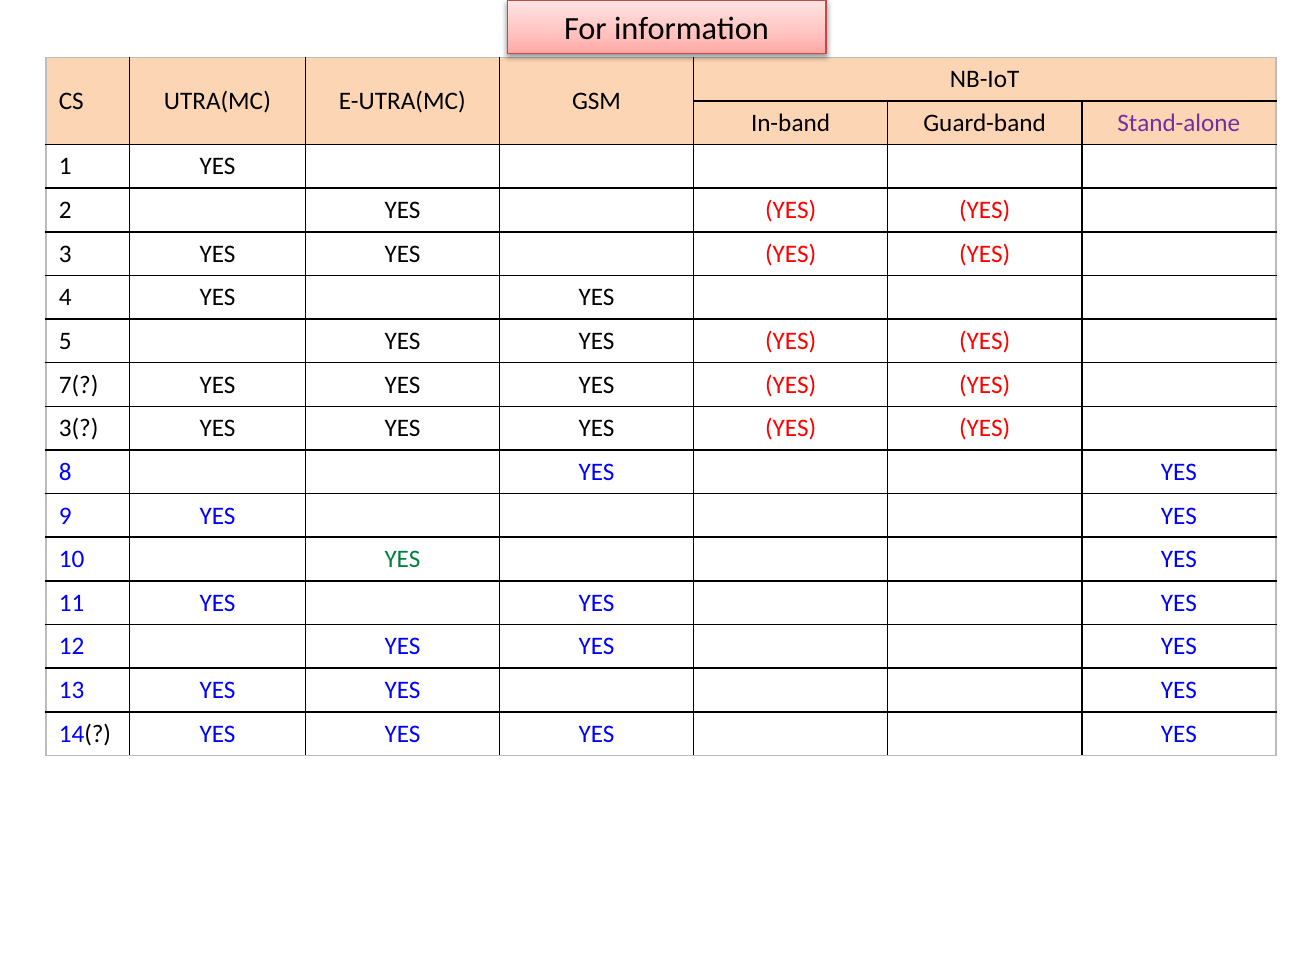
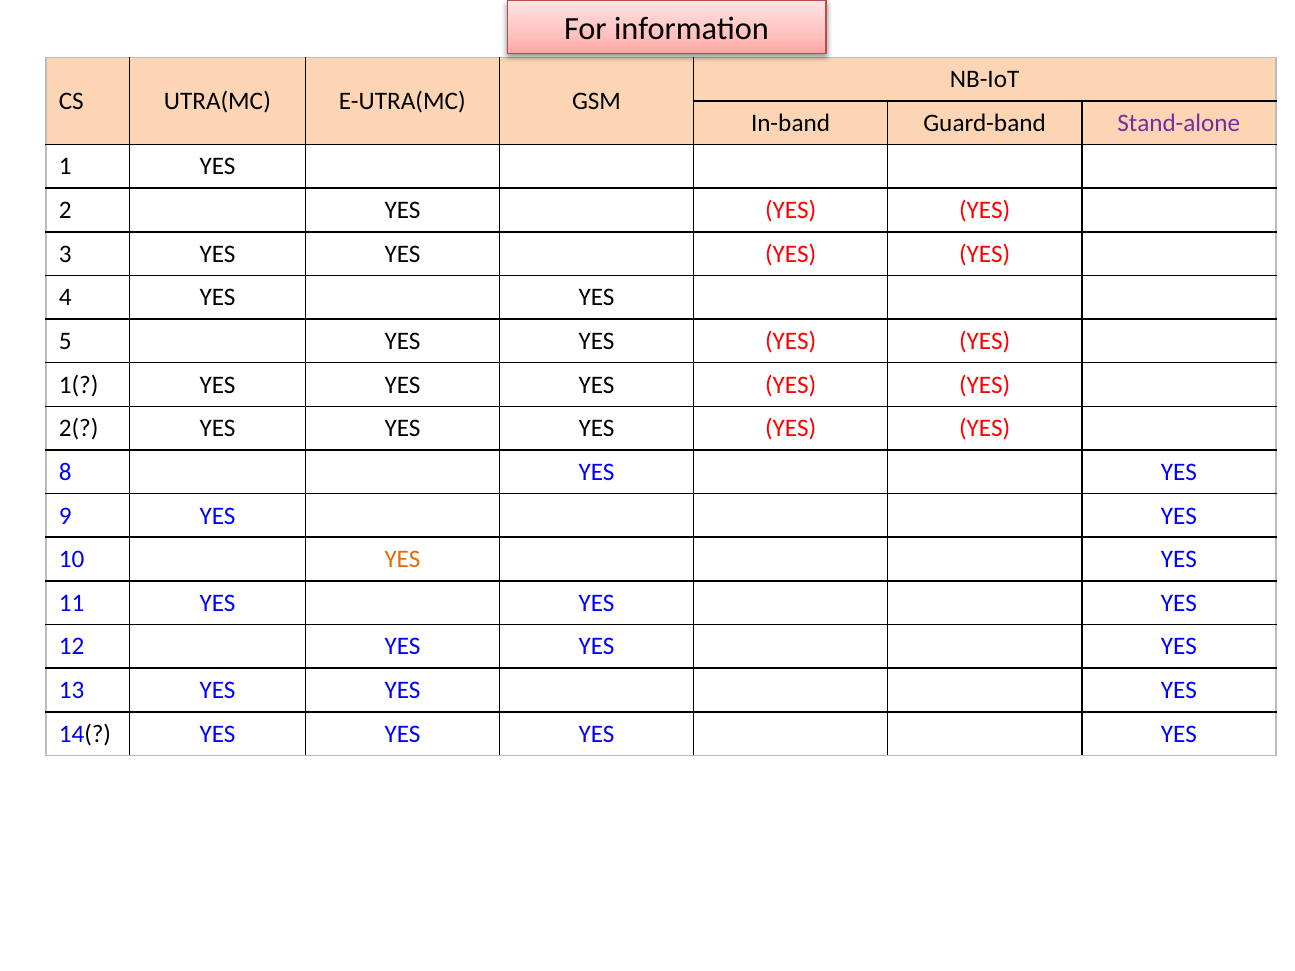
7(: 7( -> 1( (79, 385)
3(: 3( -> 2( (79, 429)
YES colour: green -> orange (403, 559)
